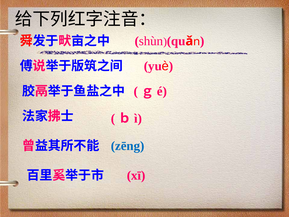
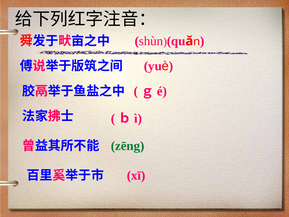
zēng colour: blue -> green (128, 146)
